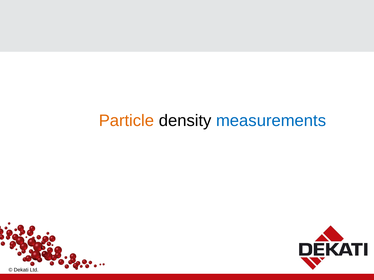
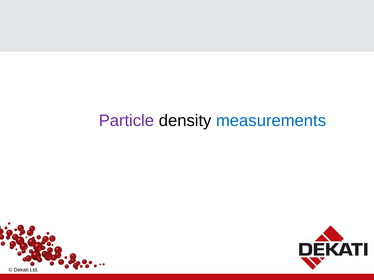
Particle colour: orange -> purple (126, 121)
